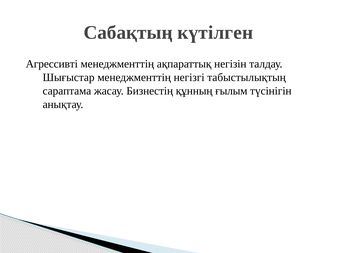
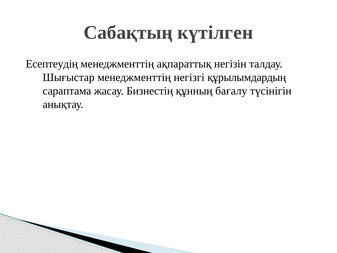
Агрессивті: Агрессивті -> Есептеудің (52, 64)
табыстылықтың: табыстылықтың -> құрылымдардың (247, 77)
ғылым: ғылым -> бағалу (231, 91)
